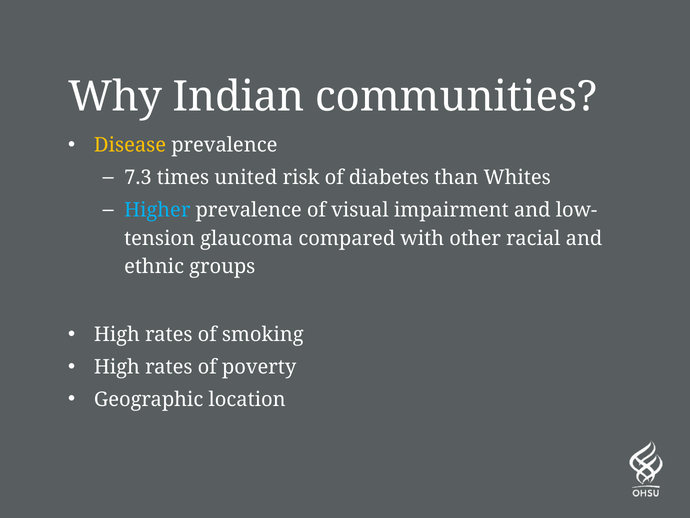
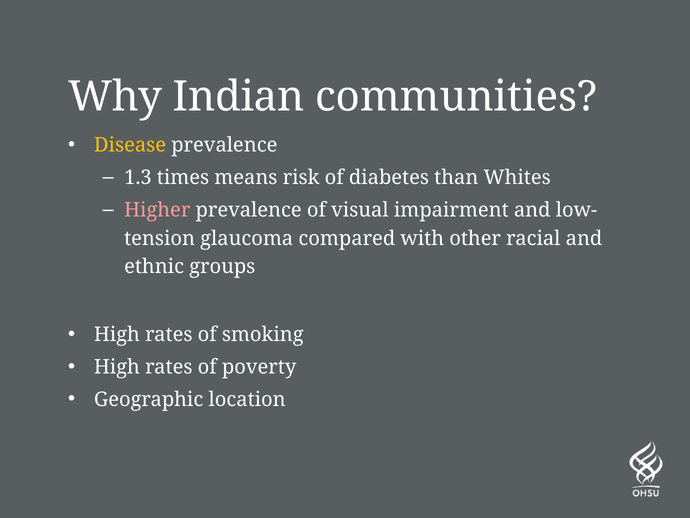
7.3: 7.3 -> 1.3 (138, 178)
united: united -> means (246, 178)
Higher colour: light blue -> pink (157, 210)
